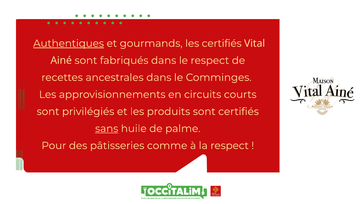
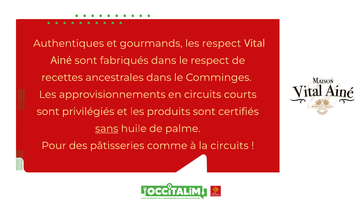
Authentiques underline: present -> none (69, 43)
les certifiés: certifiés -> respect (222, 43)
la respect: respect -> circuits (229, 145)
